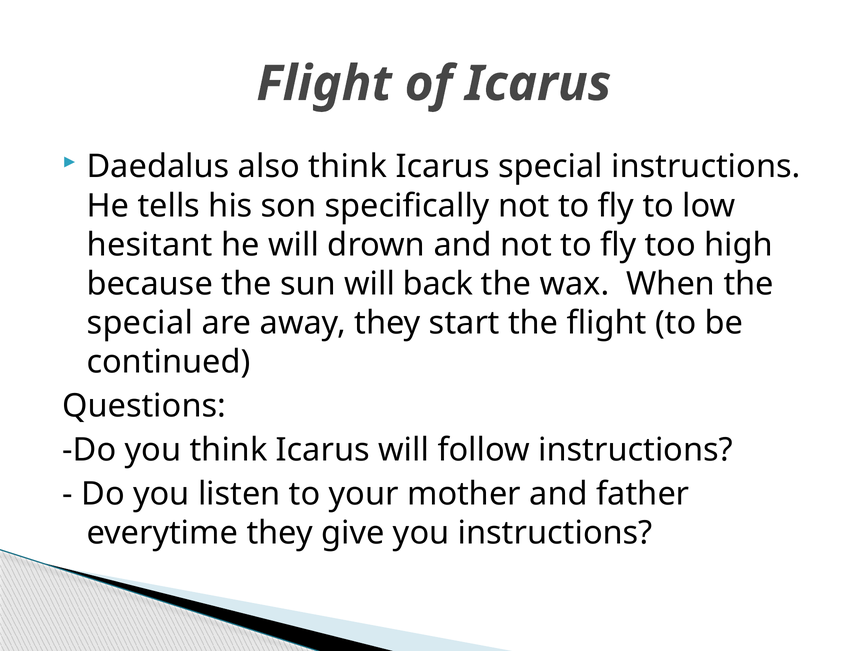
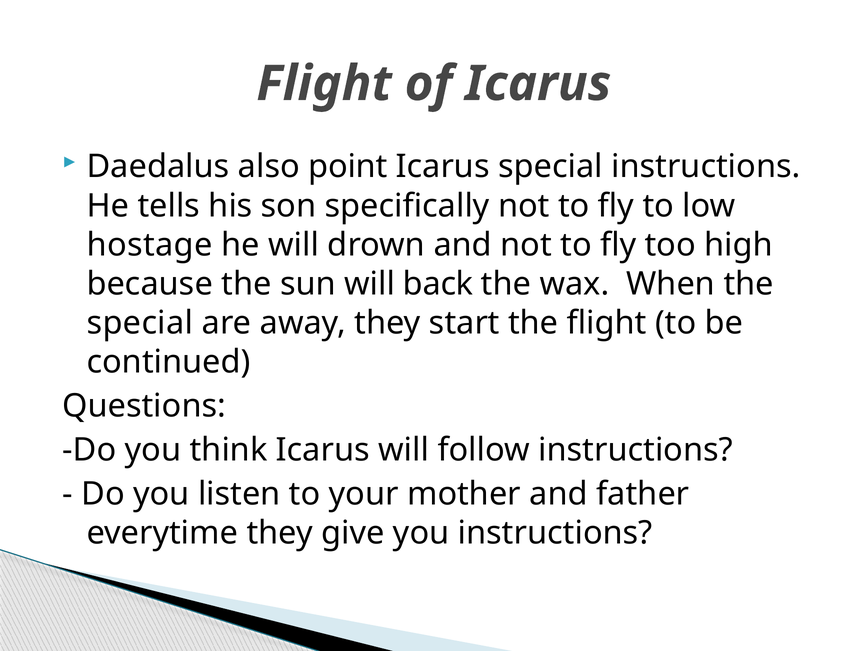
also think: think -> point (348, 167)
hesitant: hesitant -> hostage (150, 245)
